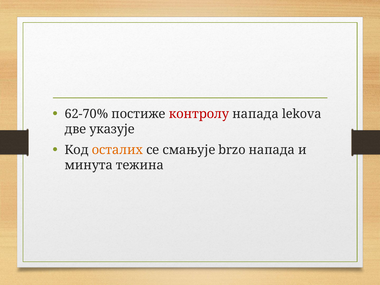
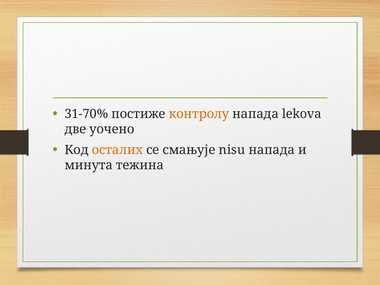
62-70%: 62-70% -> 31-70% (86, 114)
контролу colour: red -> orange (199, 114)
указује: указује -> уочено (112, 129)
brzo: brzo -> nisu (232, 150)
